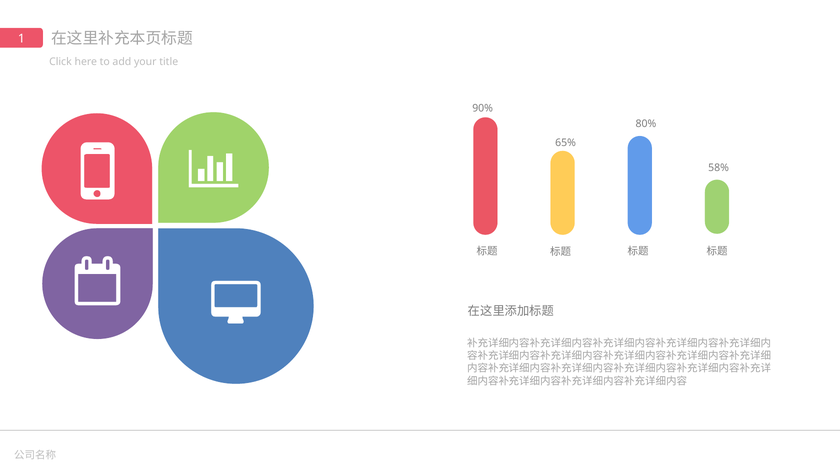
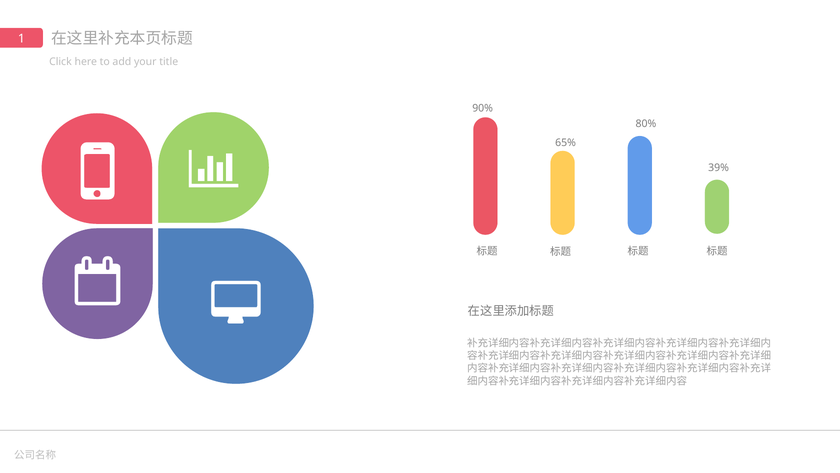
58%: 58% -> 39% (718, 168)
